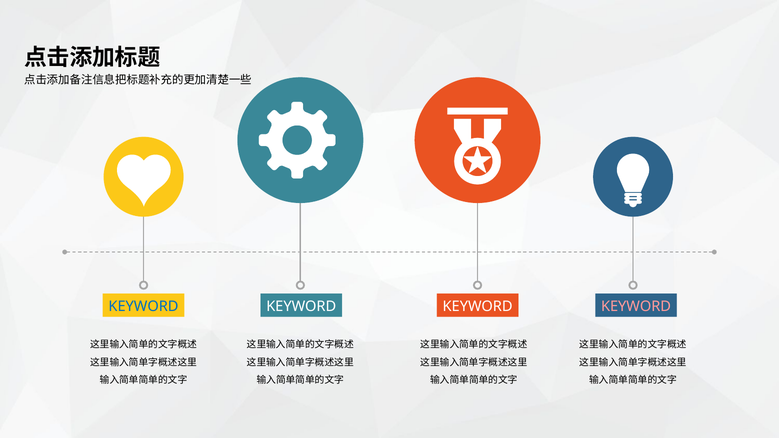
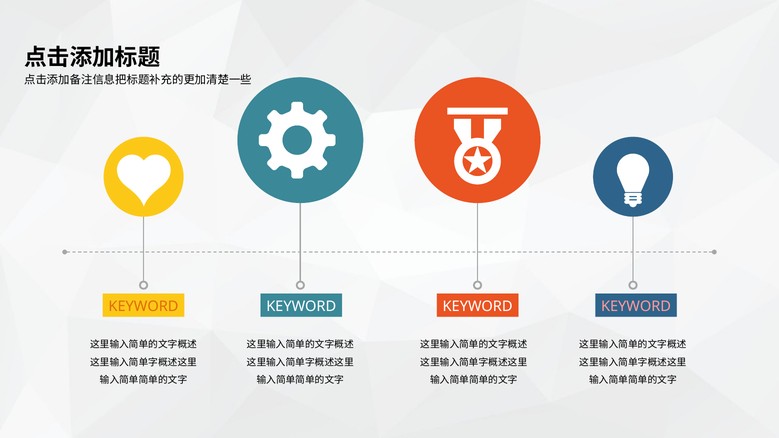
KEYWORD colour: blue -> orange (143, 306)
